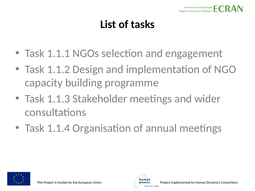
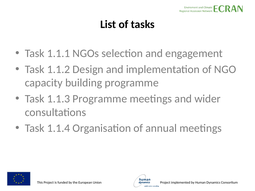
1.1.3 Stakeholder: Stakeholder -> Programme (100, 99)
